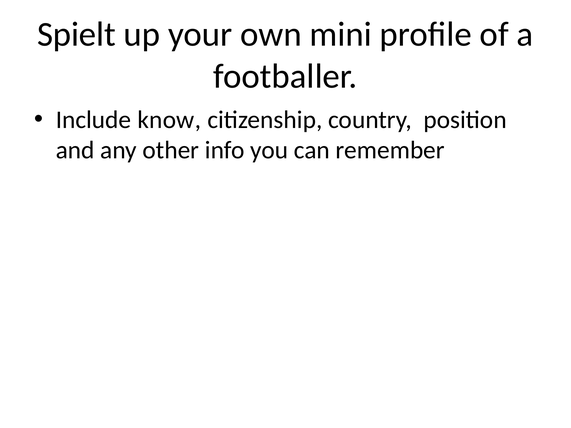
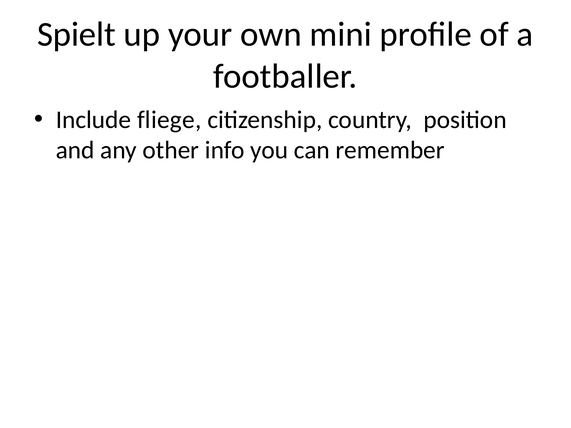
know: know -> fliege (169, 120)
